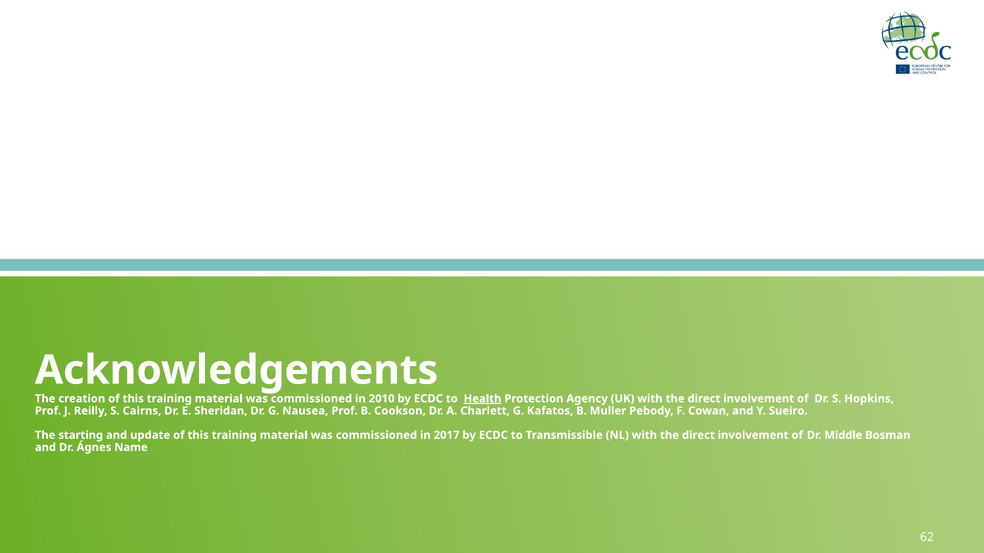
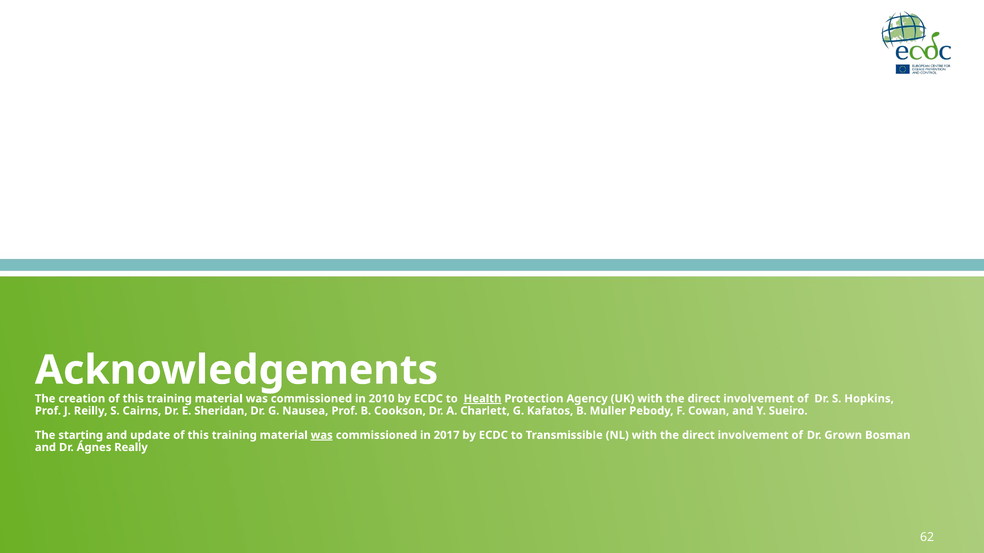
was underline: none -> present (322, 436)
Middle: Middle -> Grown (843, 436)
Name: Name -> Really (131, 448)
